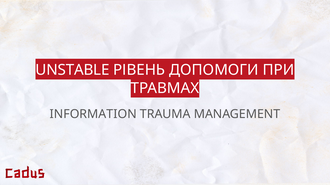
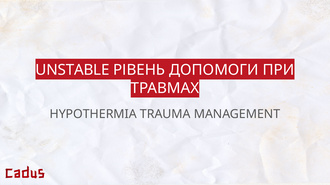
INFORMATION: INFORMATION -> HYPOTHERMIA (93, 114)
